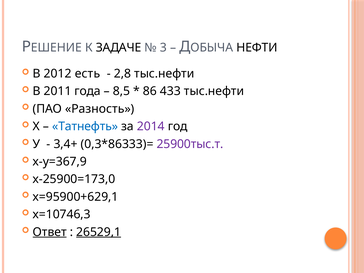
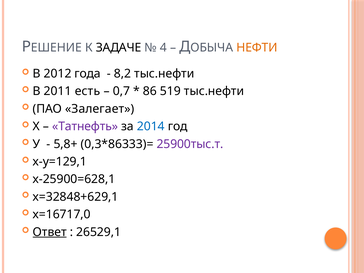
3: 3 -> 4 (163, 48)
НЕФТИ colour: black -> orange (257, 48)
есть: есть -> года (88, 74)
2,8: 2,8 -> 8,2 (122, 74)
года: года -> есть (87, 91)
8,5: 8,5 -> 0,7 (121, 91)
433: 433 -> 519 (170, 91)
Разность: Разность -> Залегает (100, 109)
Татнефть colour: blue -> purple (85, 126)
2014 colour: purple -> blue (151, 126)
3,4+: 3,4+ -> 5,8+ (66, 144)
х-у=367,9: х-у=367,9 -> х-у=129,1 (60, 162)
х-25900=173,0: х-25900=173,0 -> х-25900=628,1 (74, 179)
х=95900+629,1: х=95900+629,1 -> х=32848+629,1 (76, 197)
х=10746,3: х=10746,3 -> х=16717,0 (62, 214)
26529,1 underline: present -> none (99, 232)
